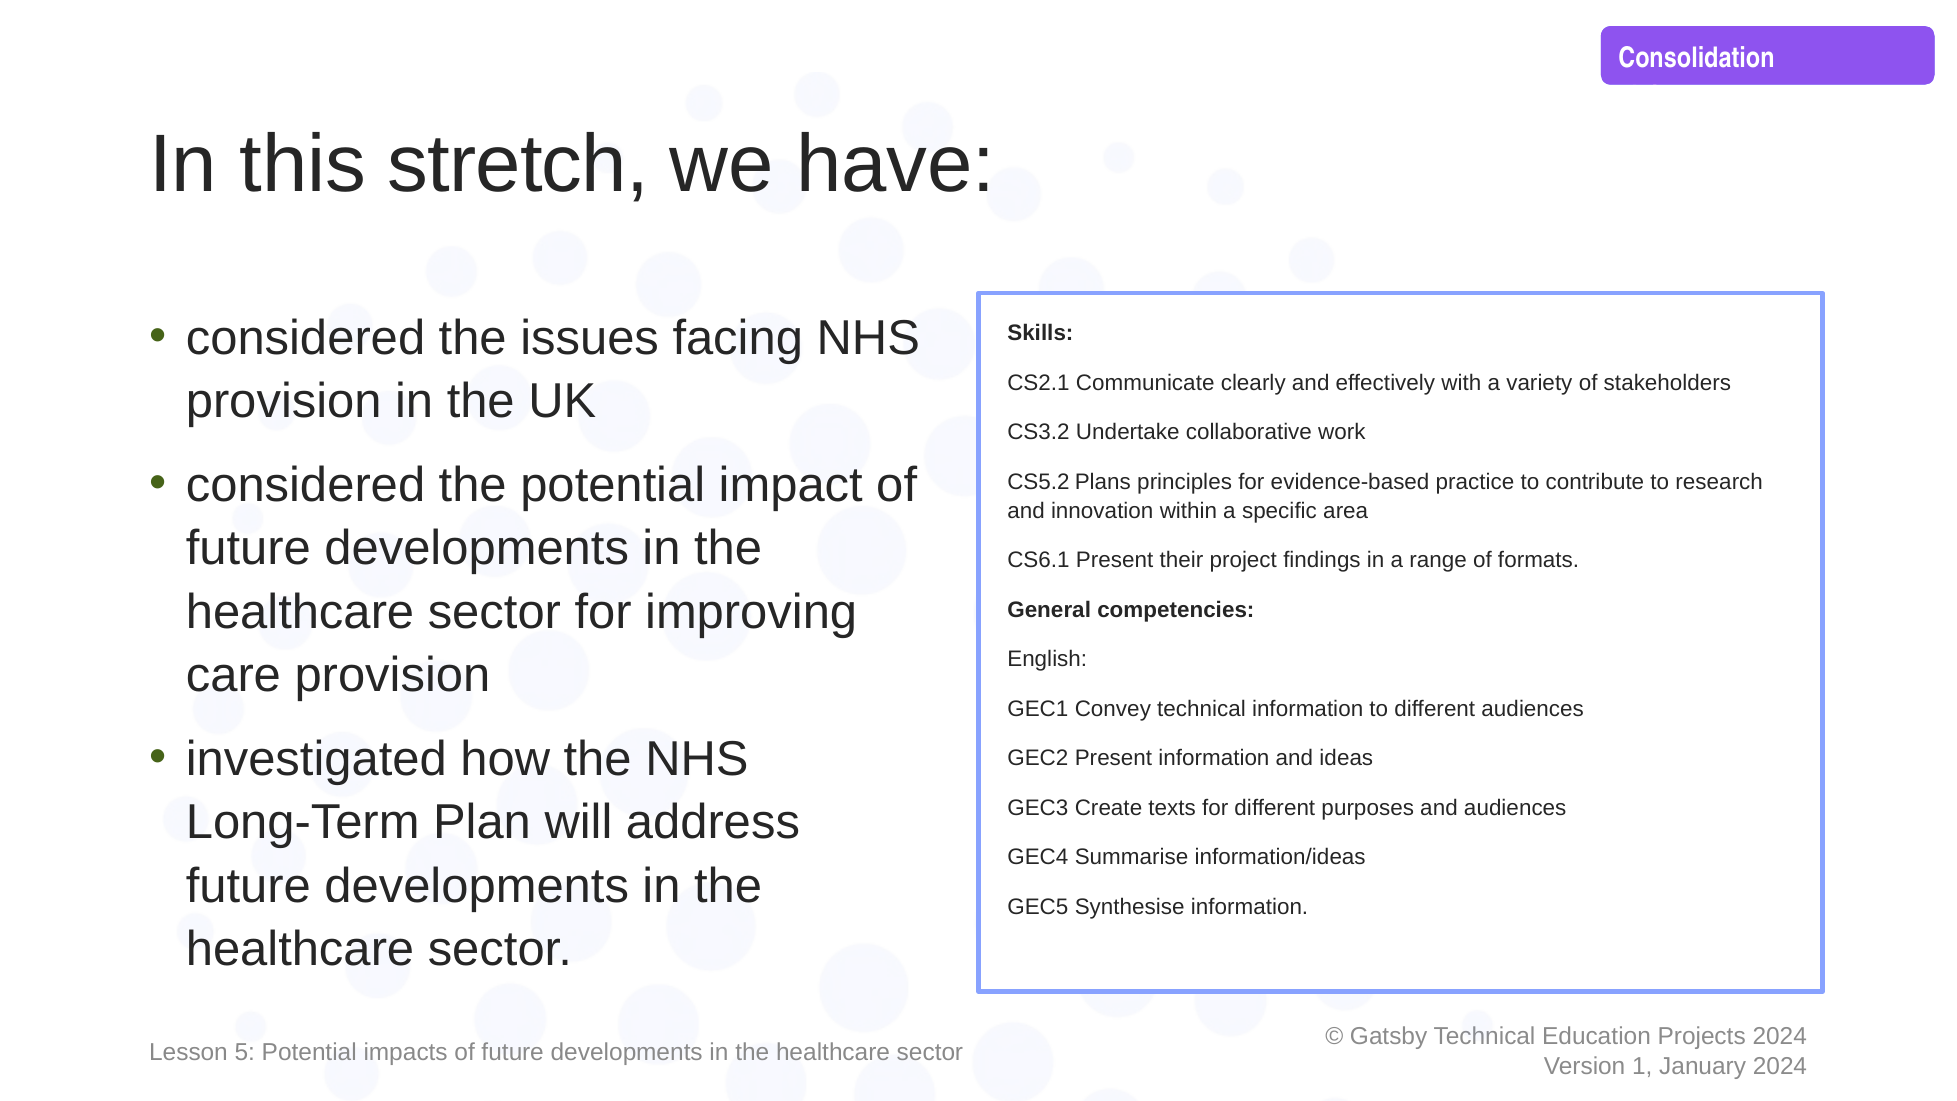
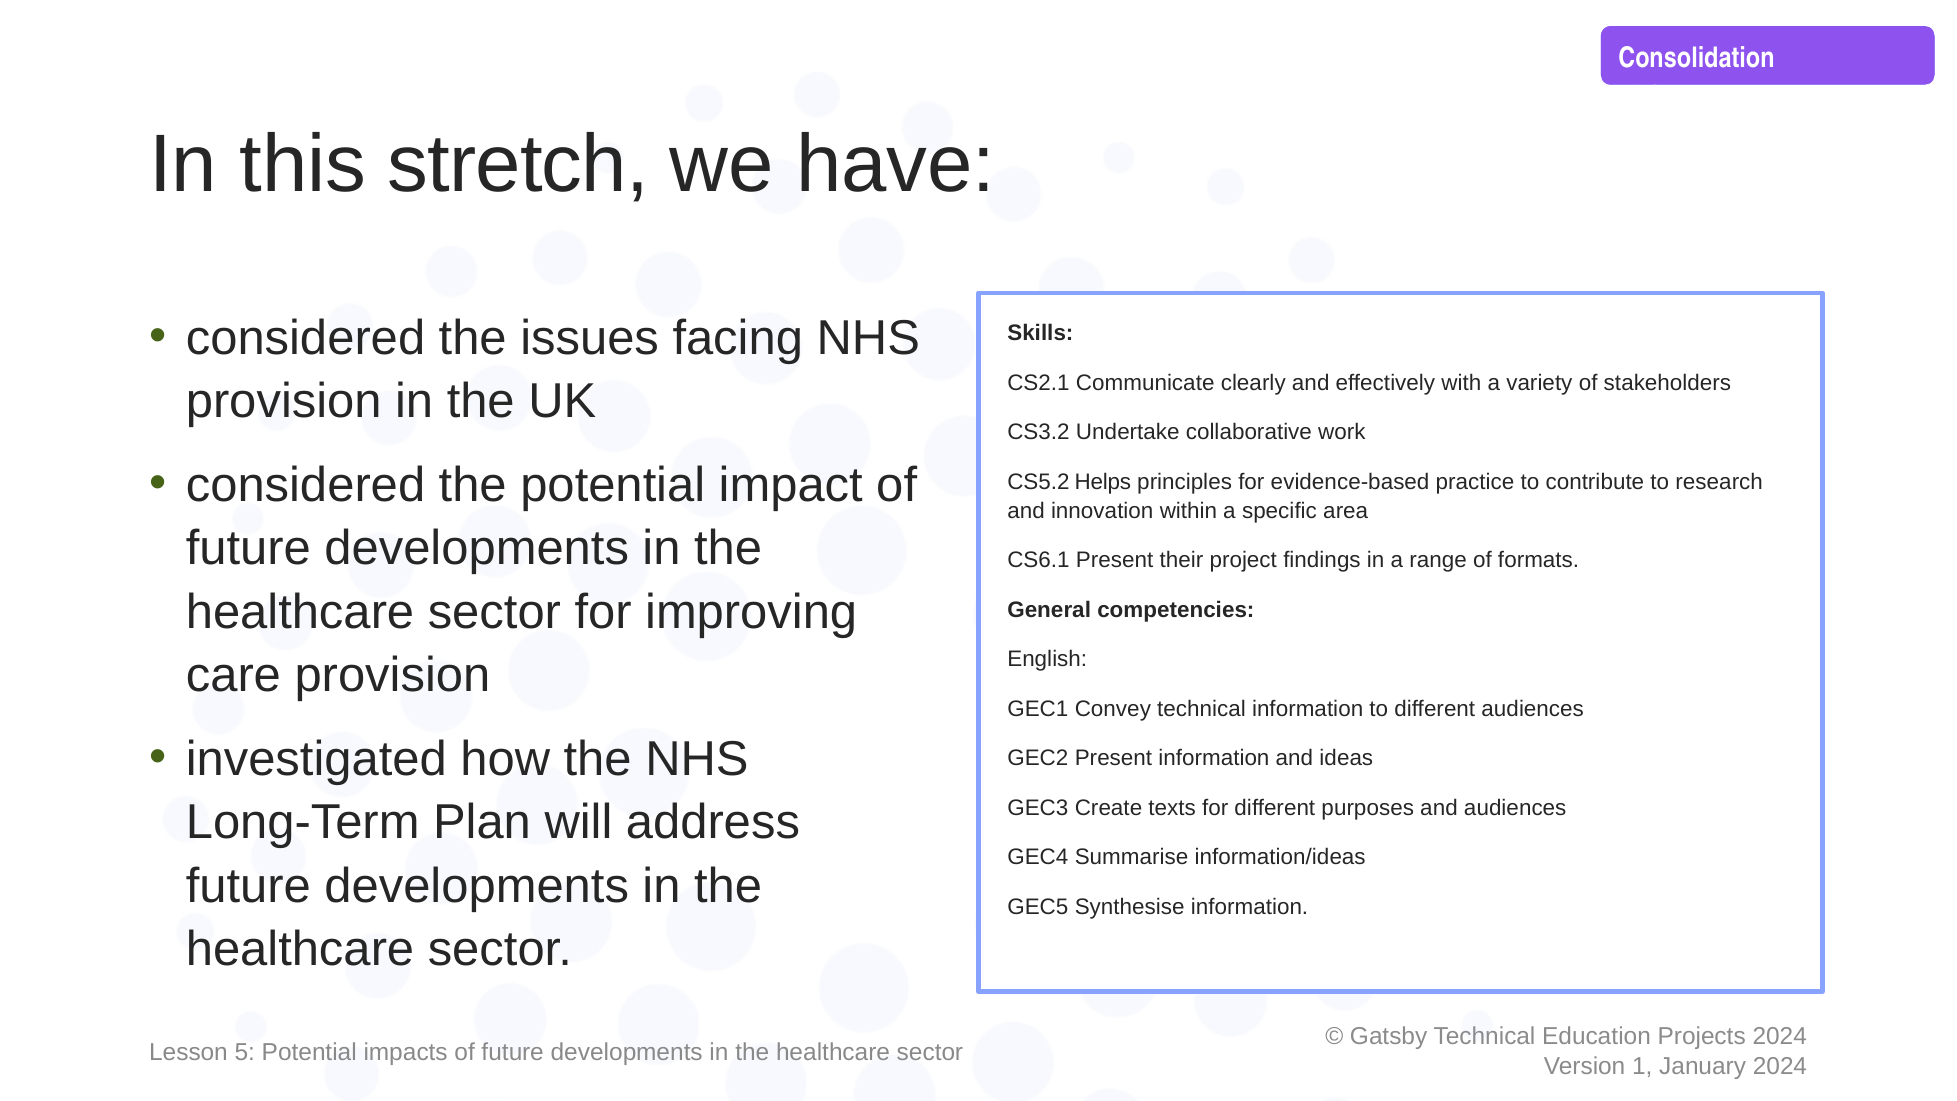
Plans: Plans -> Helps (1103, 482)
